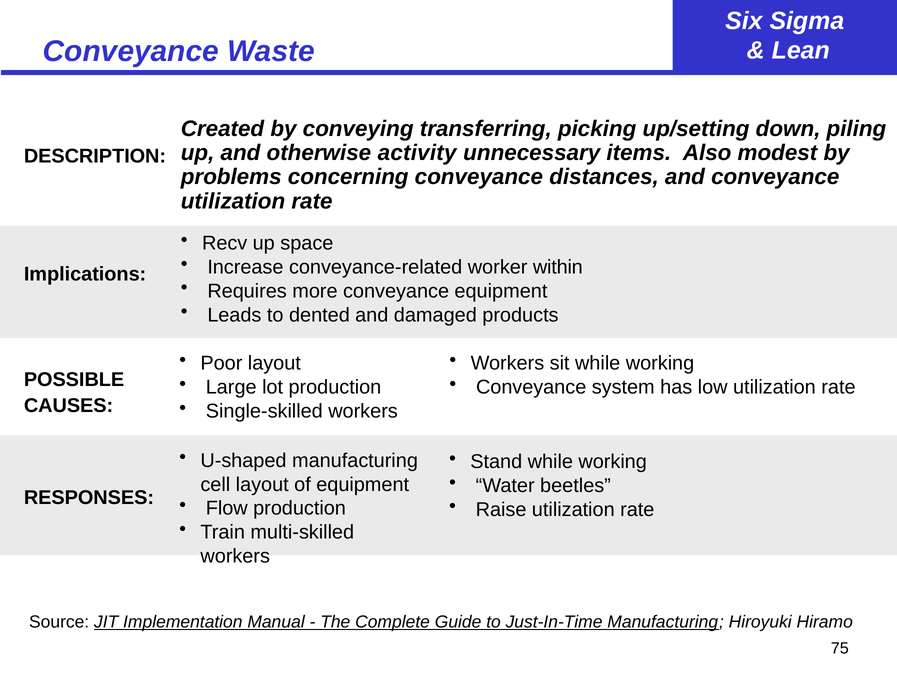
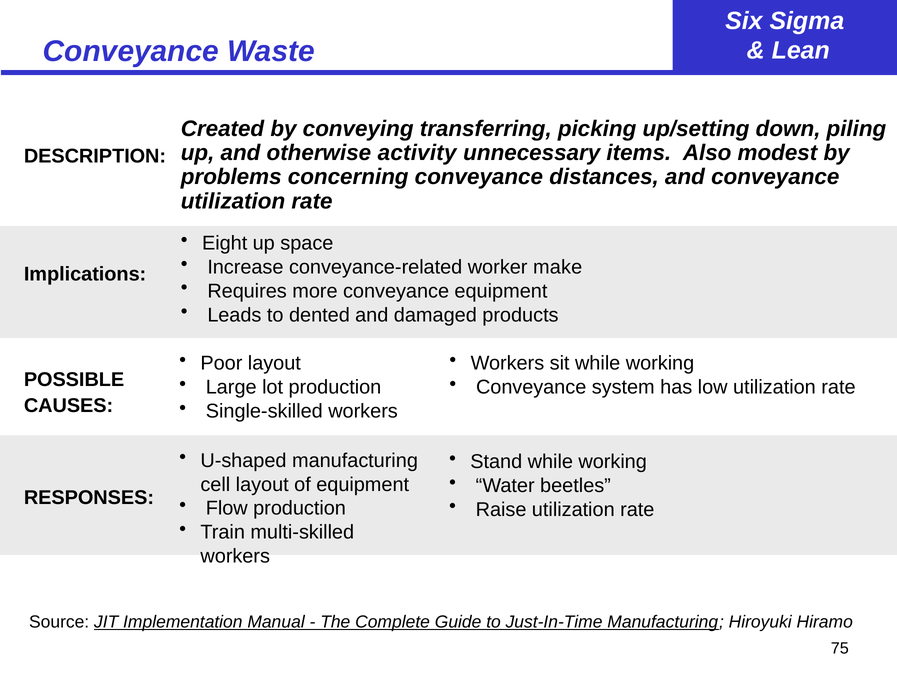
Recv: Recv -> Eight (225, 243)
within: within -> make (558, 267)
